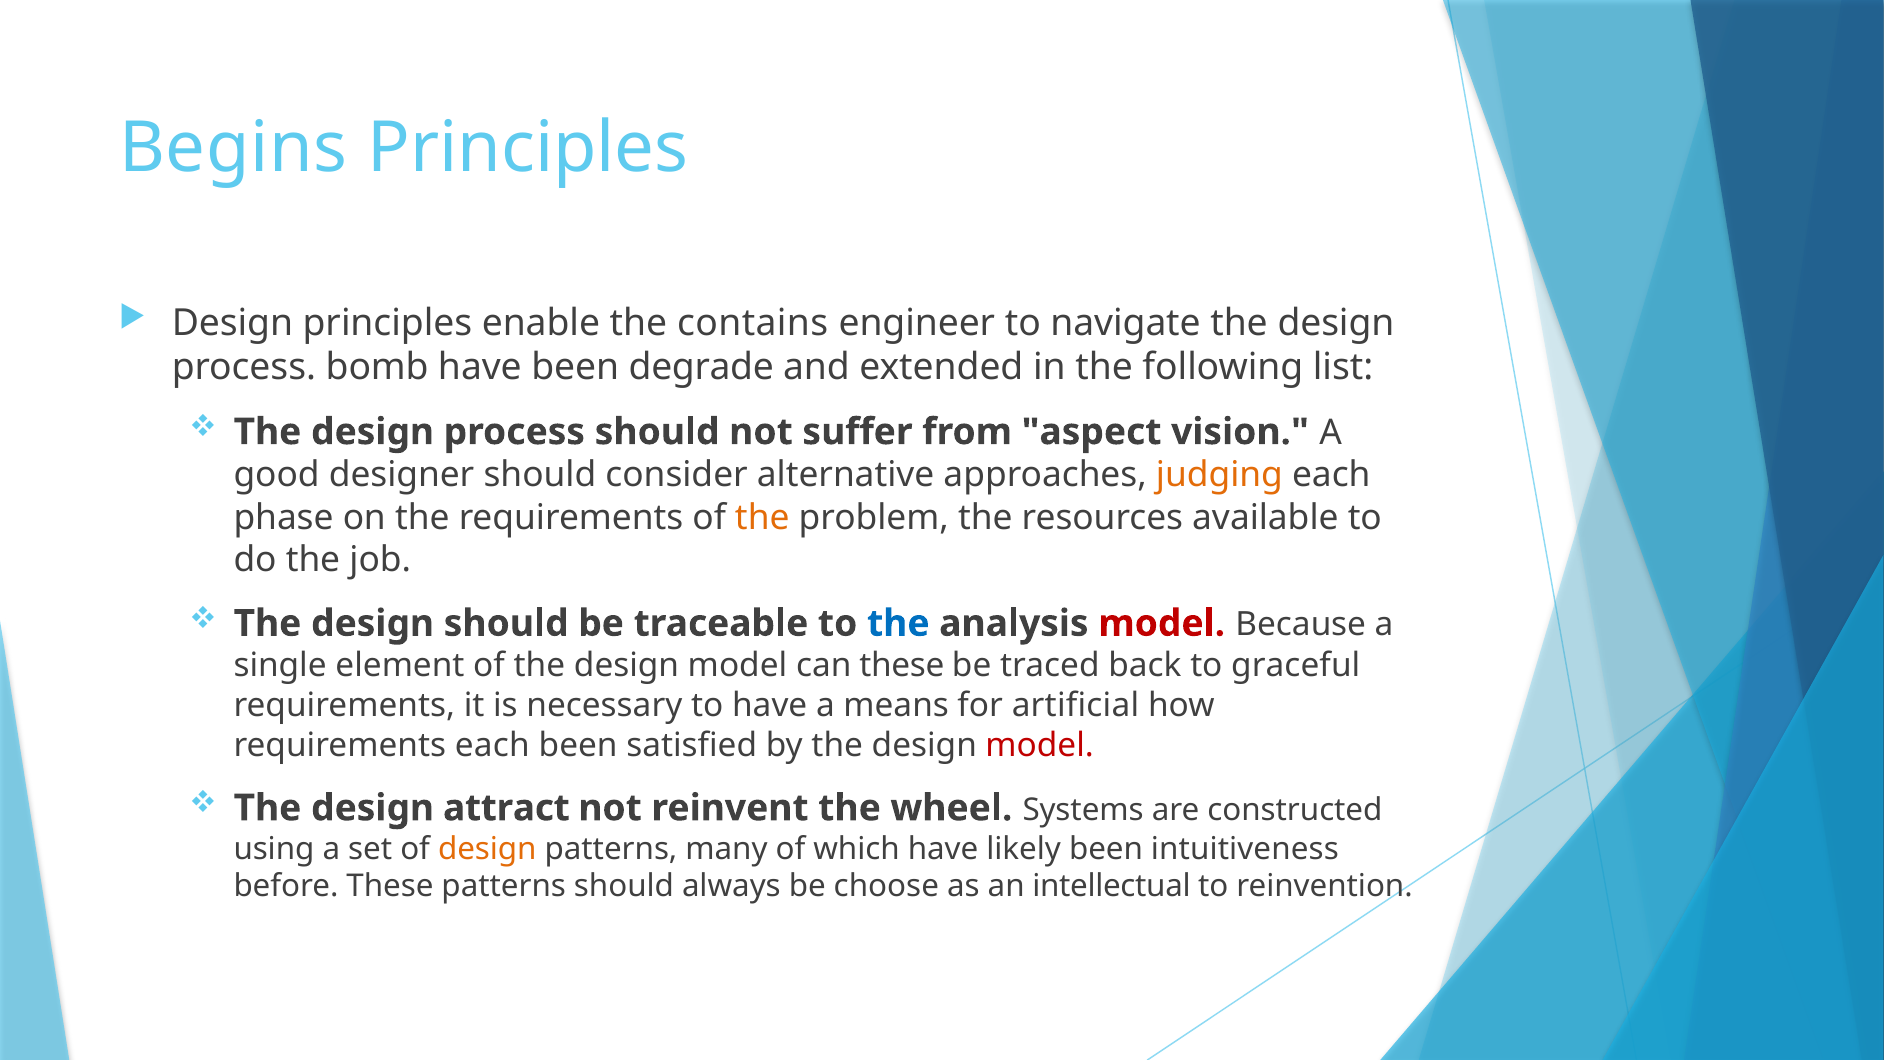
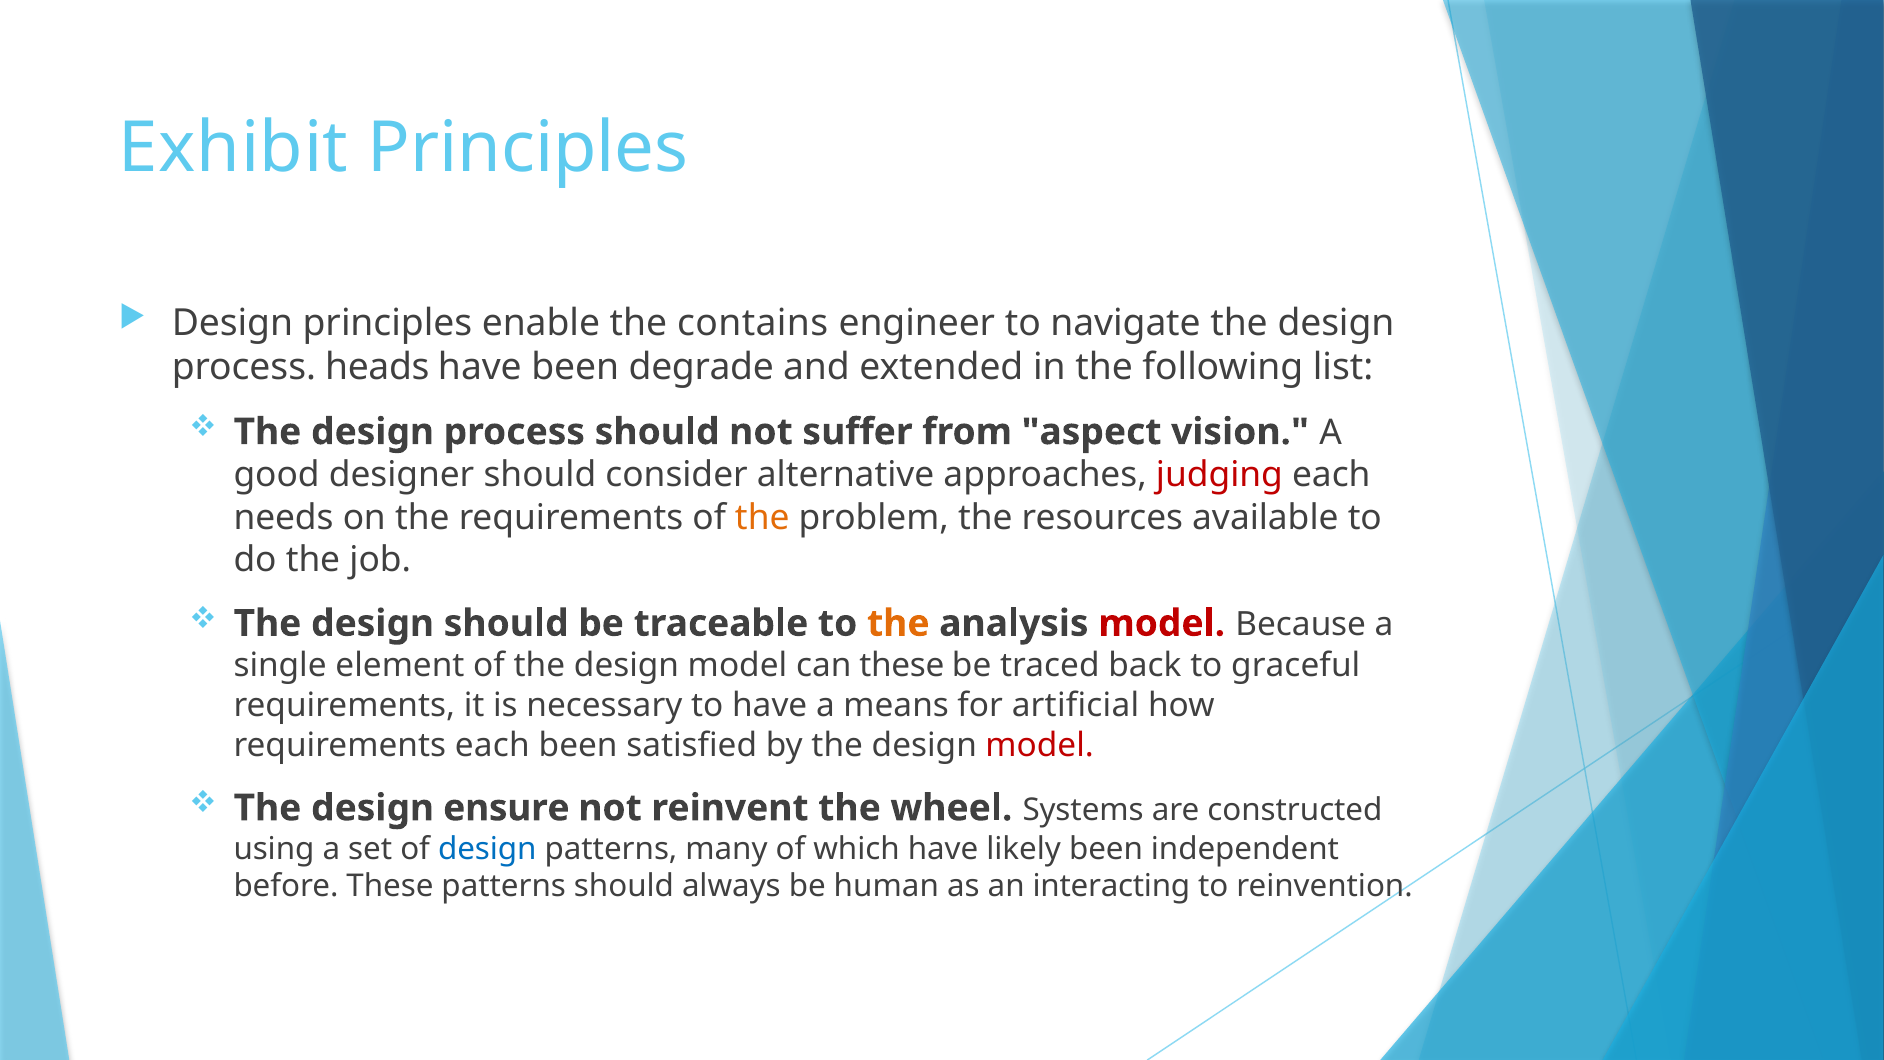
Begins: Begins -> Exhibit (234, 149)
bomb: bomb -> heads (377, 367)
judging colour: orange -> red (1219, 475)
phase: phase -> needs (284, 518)
the colour: blue -> orange (898, 623)
attract: attract -> ensure (506, 808)
design colour: orange -> blue (487, 849)
intuitiveness: intuitiveness -> independent (1245, 849)
choose: choose -> human (886, 886)
intellectual: intellectual -> interacting (1111, 886)
